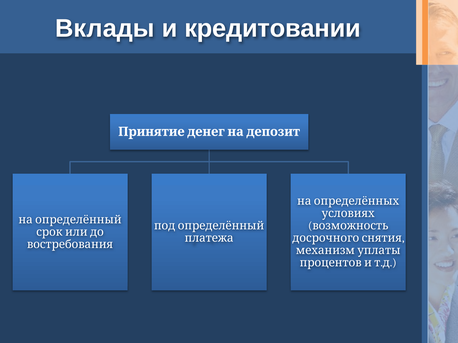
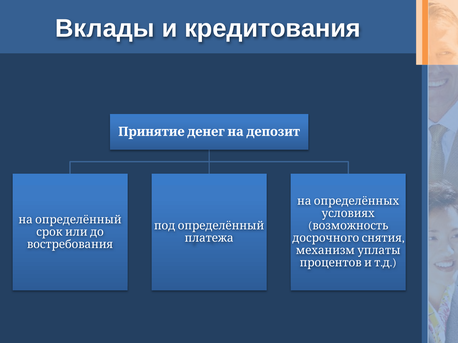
кредитовании: кредитовании -> кредитования (273, 28)
